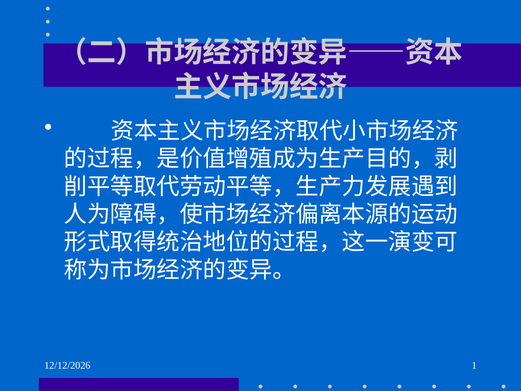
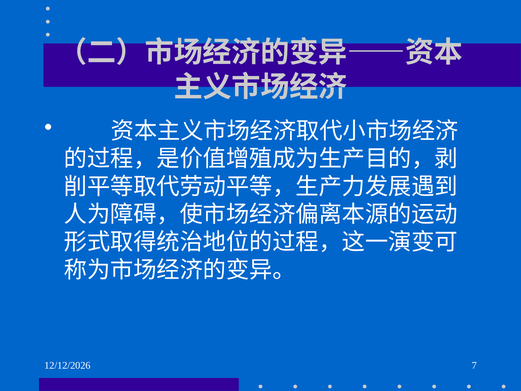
1: 1 -> 7 (474, 365)
